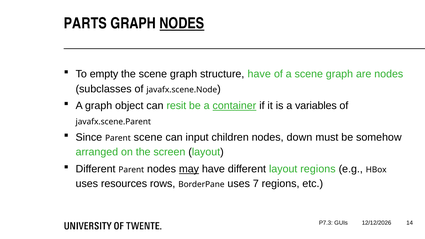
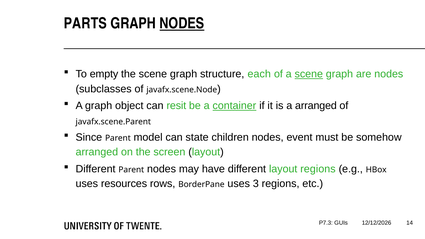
structure have: have -> each (259, 74)
scene underline: none -> present (309, 74)
a variables: variables -> arranged (316, 106)
Parent scene: scene -> model (148, 137)
input: input -> state (197, 137)
down: down -> event (299, 137)
may underline: present -> none (189, 169)
7: 7 -> 3 (256, 184)
